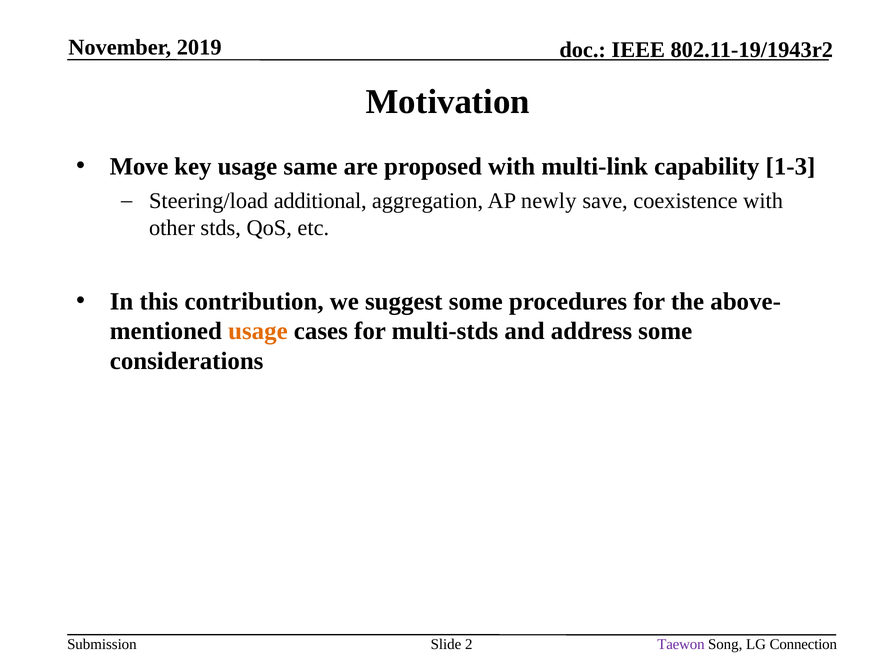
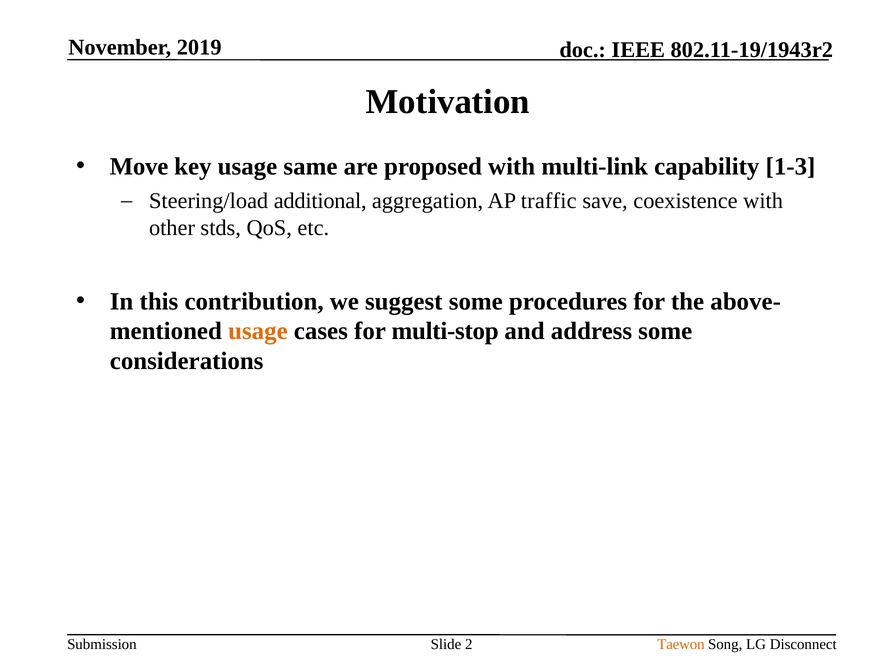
newly: newly -> traffic (549, 201)
multi-stds: multi-stds -> multi-stop (445, 331)
Taewon colour: purple -> orange (681, 644)
Connection: Connection -> Disconnect (803, 644)
